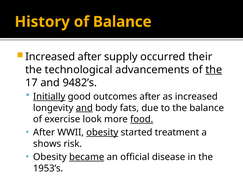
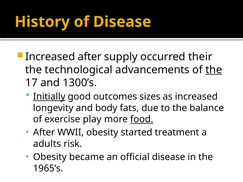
of Balance: Balance -> Disease (122, 22)
9482’s: 9482’s -> 1300’s (80, 83)
outcomes after: after -> sizes (150, 97)
and underline: present -> none (84, 108)
look: look -> play (92, 119)
obesity underline: present -> none (102, 133)
shows: shows -> adults (47, 144)
became underline: present -> none (87, 157)
1953’s: 1953’s -> 1965’s (48, 169)
